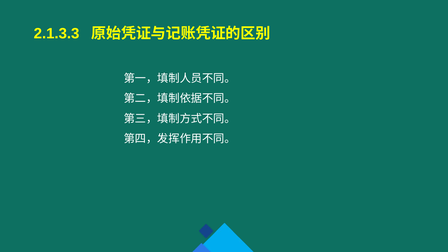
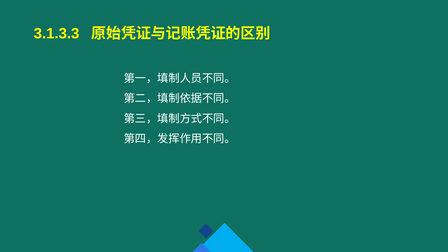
2.1.3.3: 2.1.3.3 -> 3.1.3.3 (57, 34)
